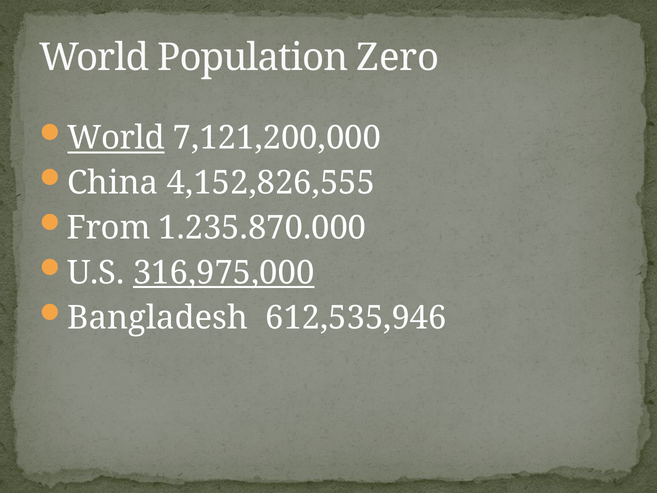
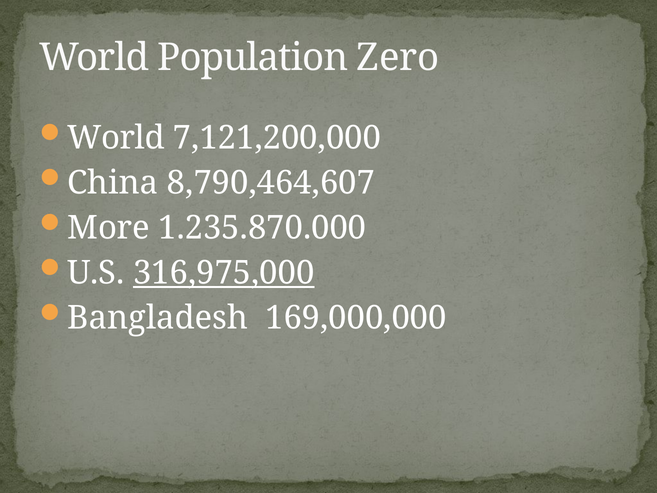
World underline: present -> none (116, 138)
4,152,826,555: 4,152,826,555 -> 8,790,464,607 (271, 183)
From: From -> More (109, 228)
612,535,946: 612,535,946 -> 169,000,000 (356, 318)
